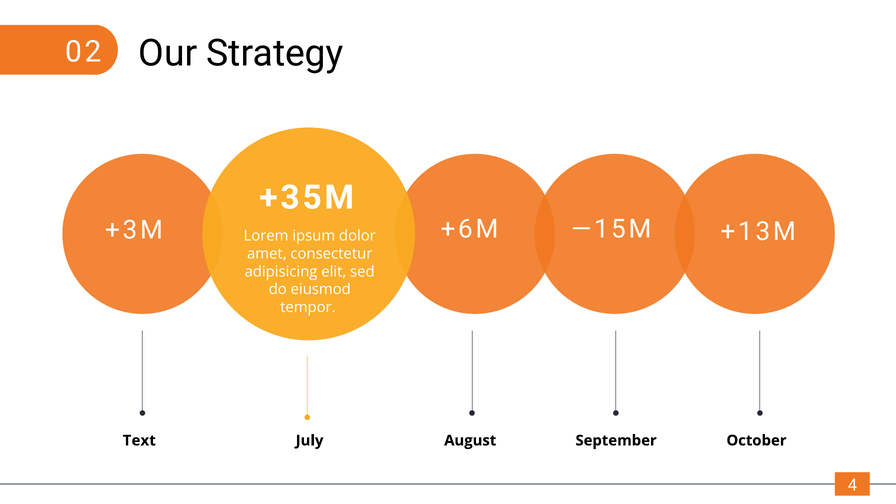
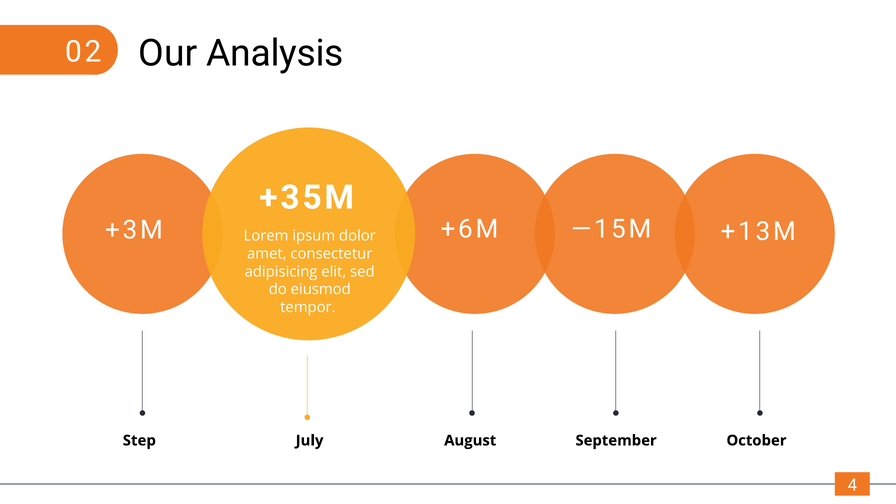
Strategy: Strategy -> Analysis (275, 53)
Text: Text -> Step (139, 441)
